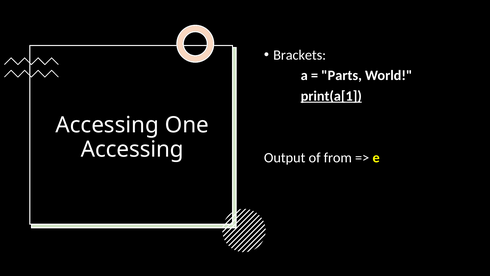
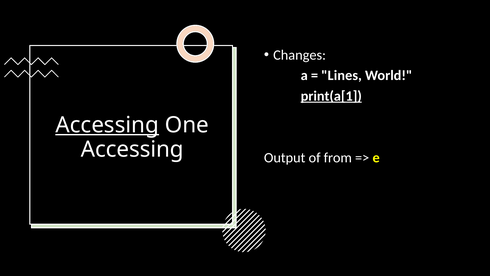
Brackets: Brackets -> Changes (300, 55)
Parts: Parts -> Lines (342, 75)
Accessing underline: none -> present (107, 125)
